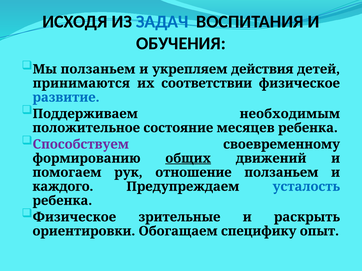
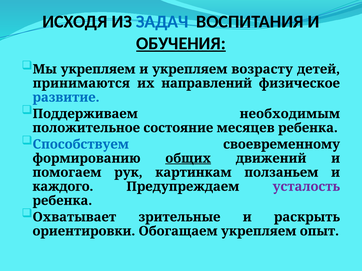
ОБУЧЕНИЯ underline: none -> present (181, 43)
Мы ползаньем: ползаньем -> укрепляем (98, 69)
действия: действия -> возрасту (262, 69)
соответствии: соответствии -> направлений (207, 83)
Способствуем colour: purple -> blue (81, 145)
отношение: отношение -> картинкам (193, 173)
усталость colour: blue -> purple (306, 187)
Физическое: Физическое -> Охватывает (74, 217)
Обогащаем специфику: специфику -> укрепляем (259, 232)
